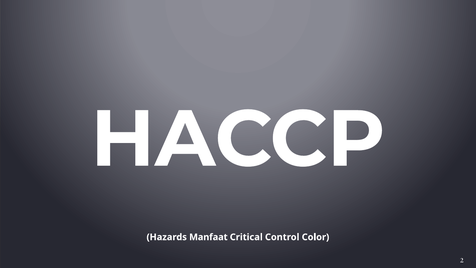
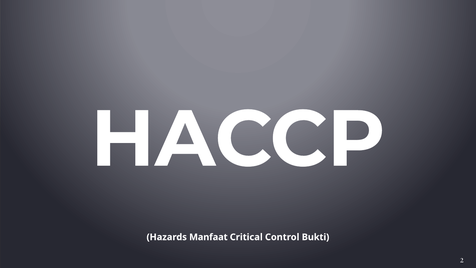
Color: Color -> Bukti (316, 237)
